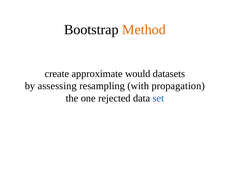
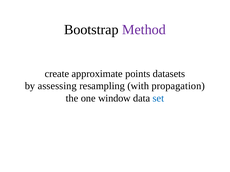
Method colour: orange -> purple (144, 30)
would: would -> points (138, 74)
rejected: rejected -> window (114, 98)
